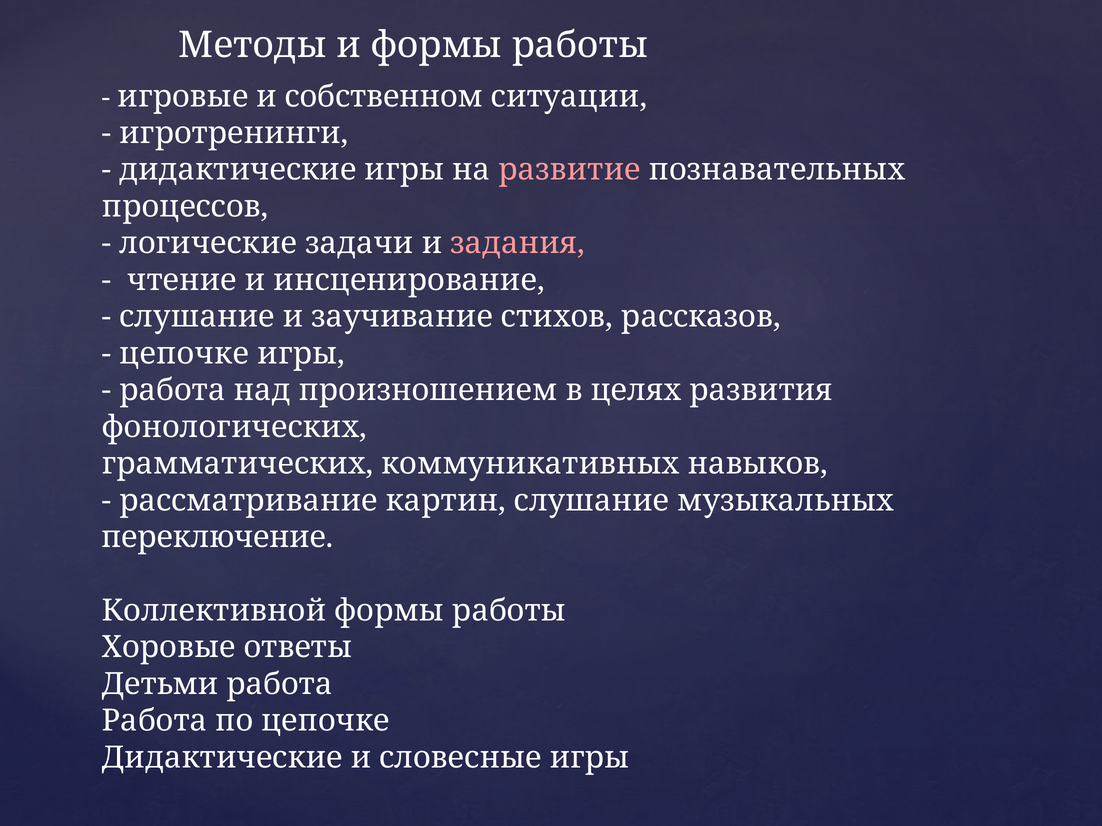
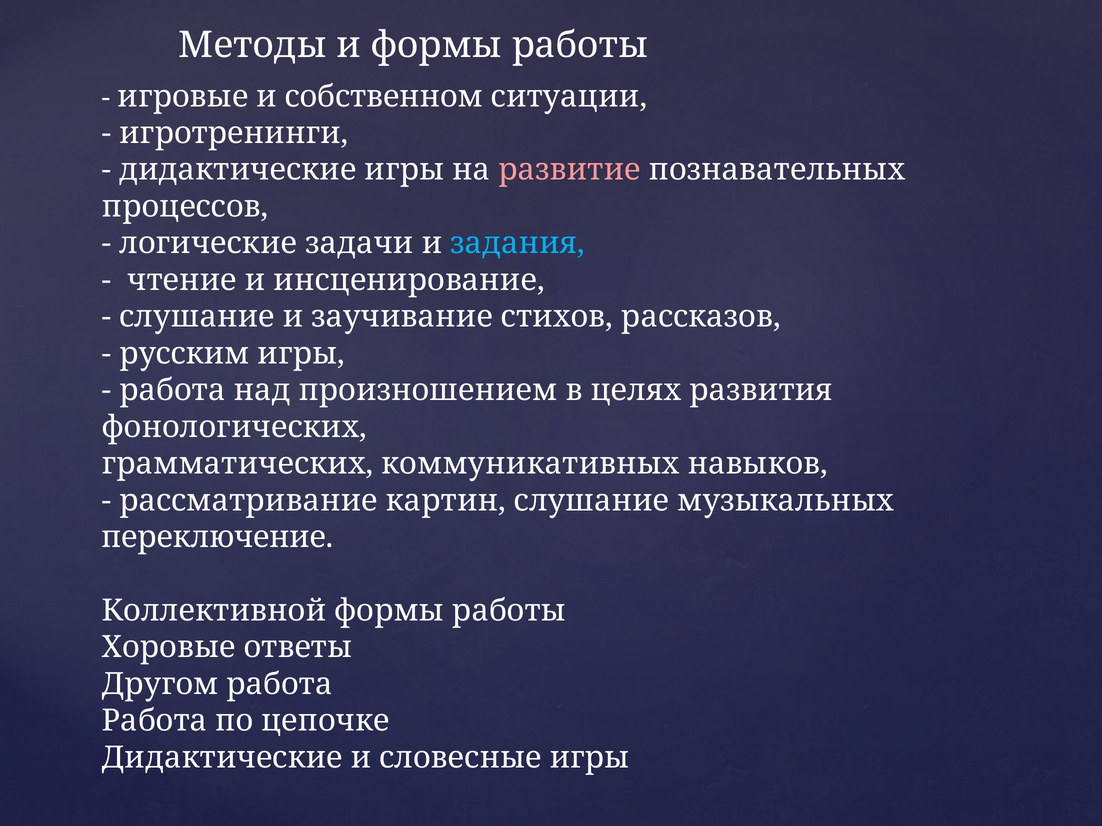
задания colour: pink -> light blue (518, 243)
цепочке: цепочке -> русским (184, 354)
Детьми: Детьми -> Другом (160, 684)
